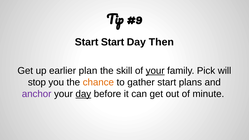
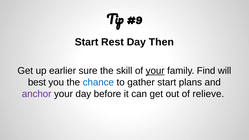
Start Start: Start -> Rest (112, 42)
plan: plan -> sure (88, 71)
Pick: Pick -> Find (206, 71)
stop: stop -> best (37, 82)
chance colour: orange -> blue (98, 82)
day underline: present -> none (83, 94)
minute: minute -> relieve (208, 94)
